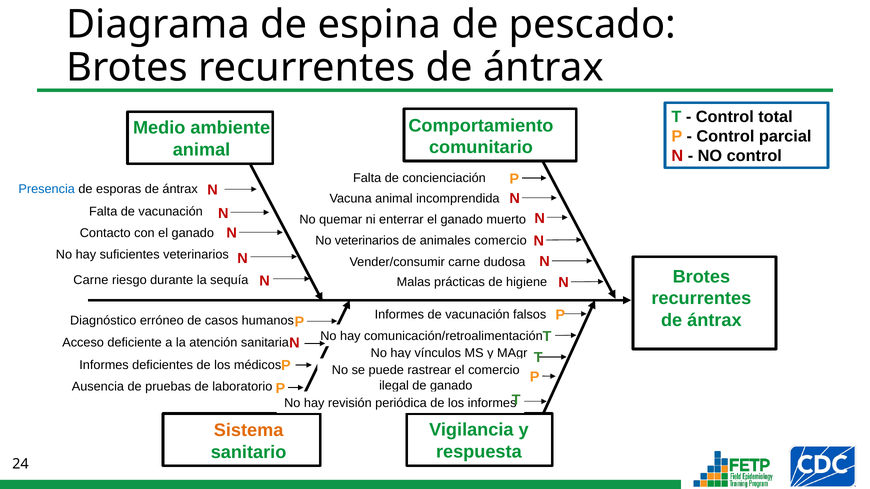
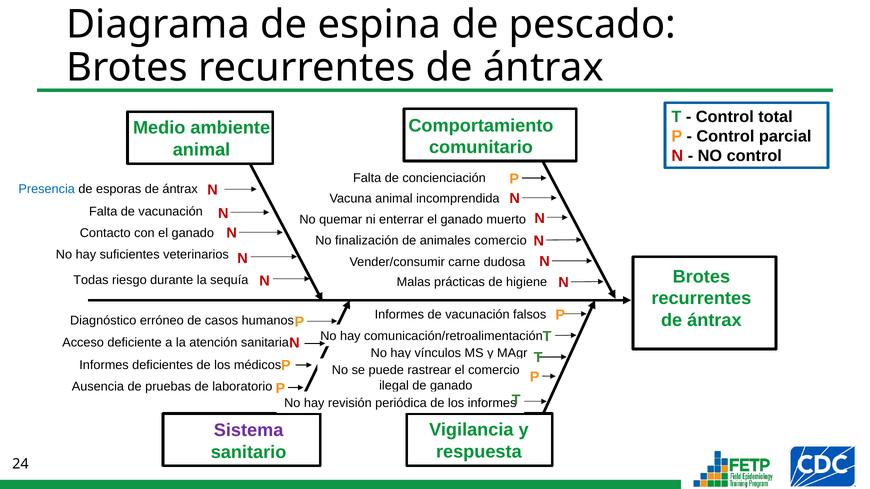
No veterinarios: veterinarios -> finalización (367, 241)
Carne: Carne -> Todas (91, 280)
Sistema colour: orange -> purple (249, 431)
